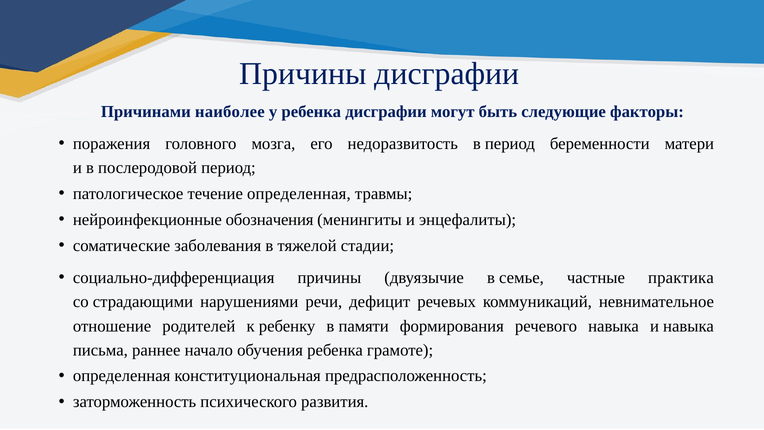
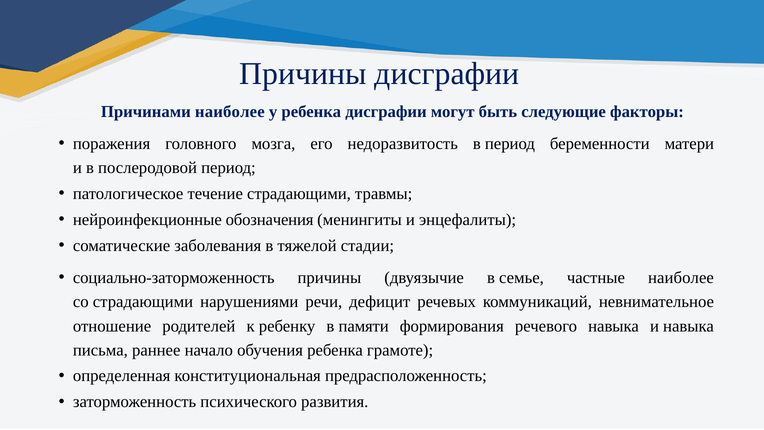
течение определенная: определенная -> страдающими (299, 193)
социально-дифференциация: социально-дифференциация -> социально-заторможенность (174, 278)
частные практика: практика -> наиболее (681, 278)
